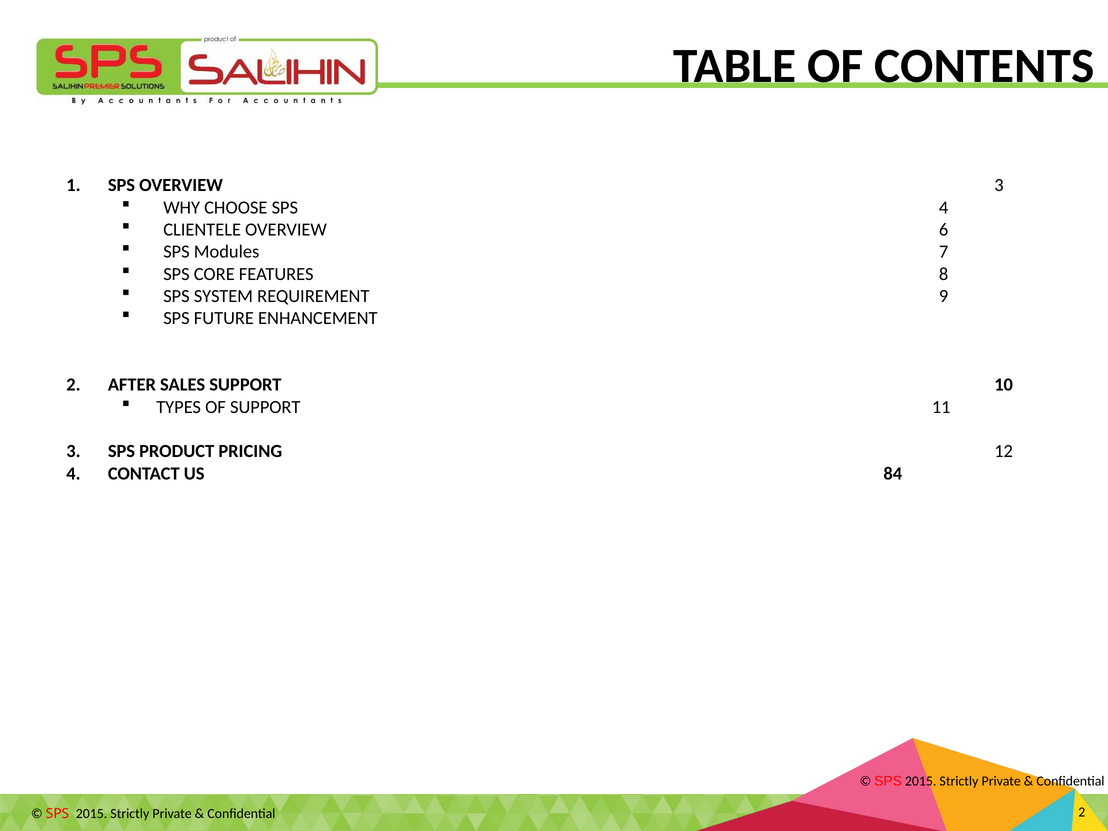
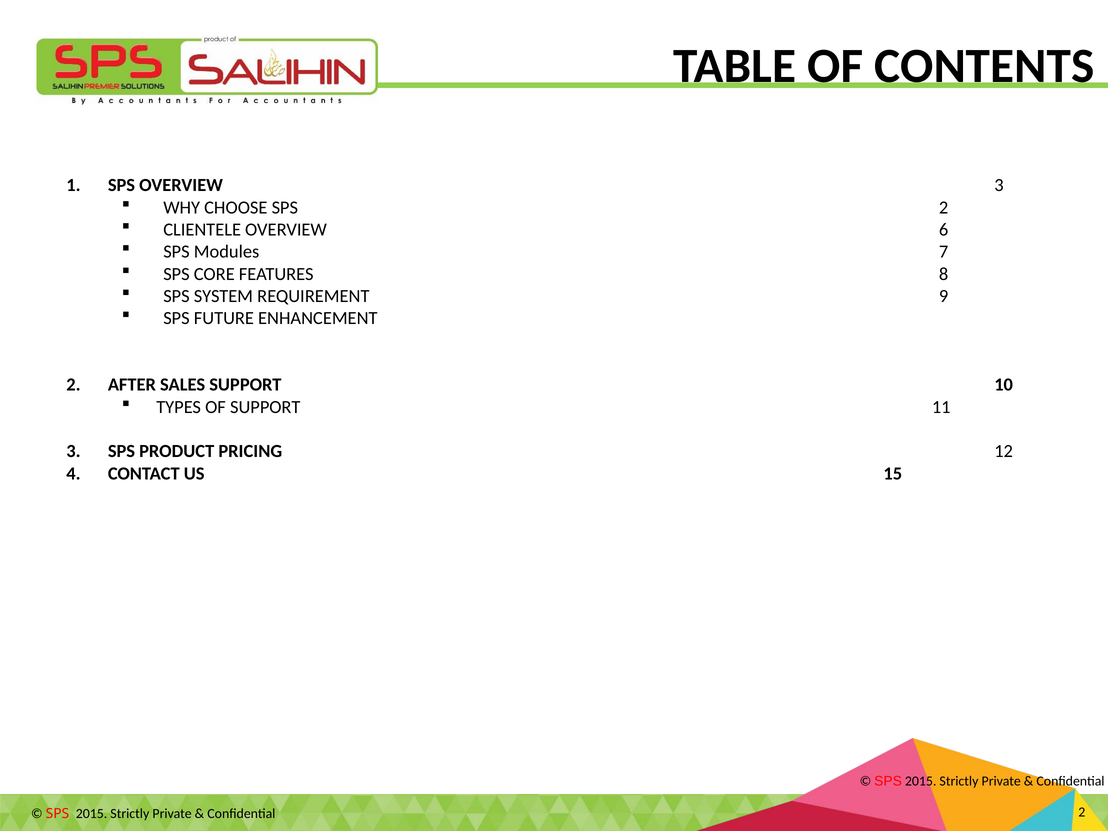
SPS 4: 4 -> 2 (944, 208)
84: 84 -> 15 (893, 473)
